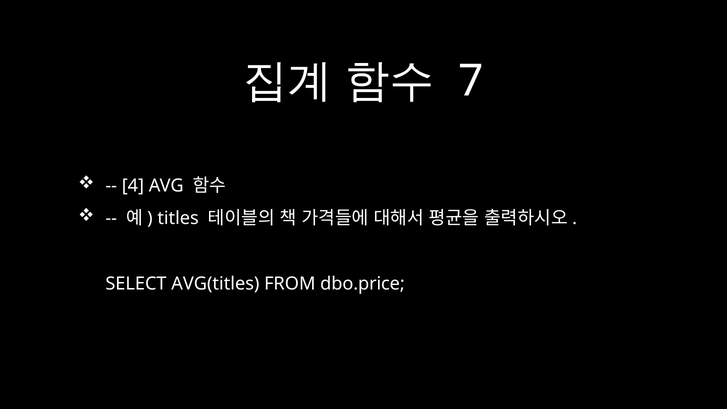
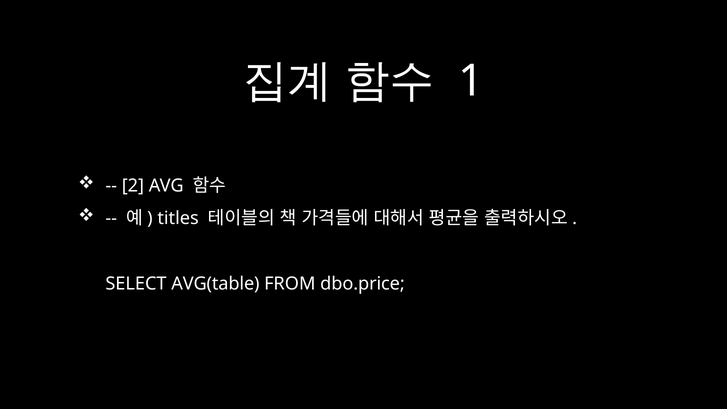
7: 7 -> 1 (471, 81)
4: 4 -> 2 (133, 186)
AVG(titles: AVG(titles -> AVG(table (215, 284)
